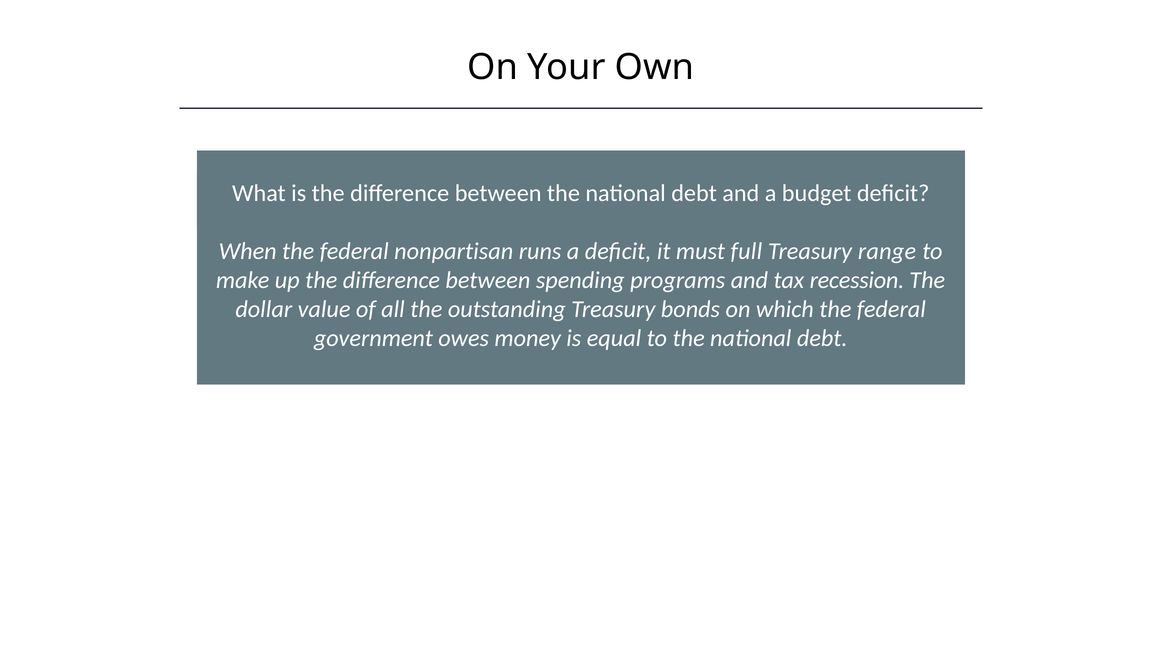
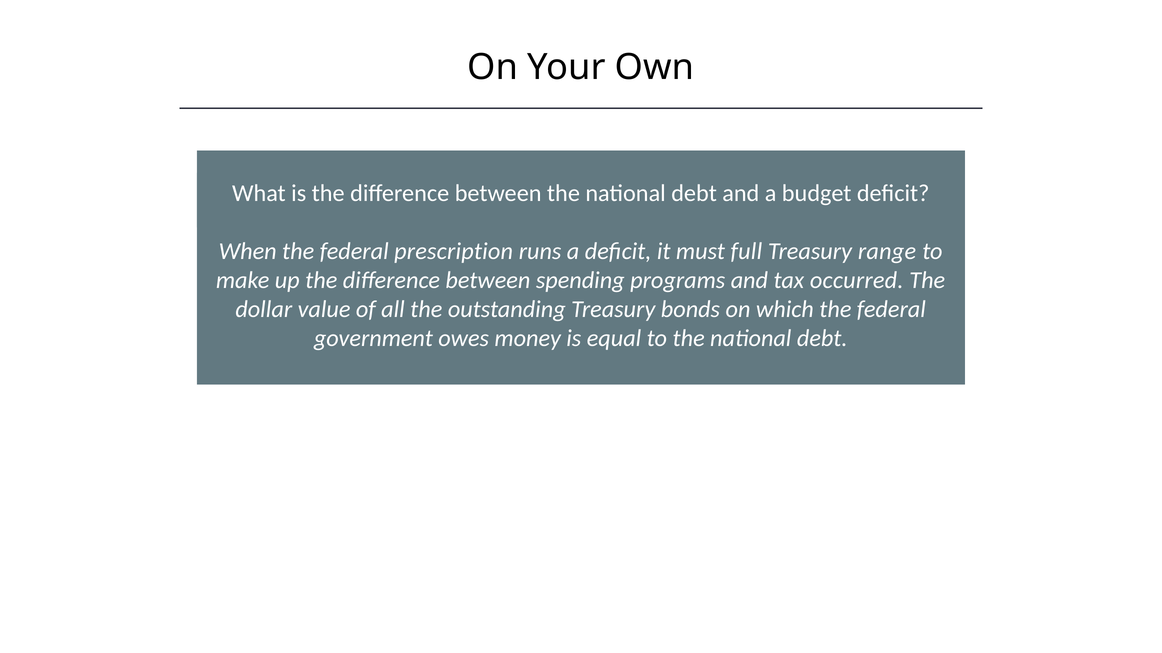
nonpartisan: nonpartisan -> prescription (454, 252)
recession: recession -> occurred (857, 281)
